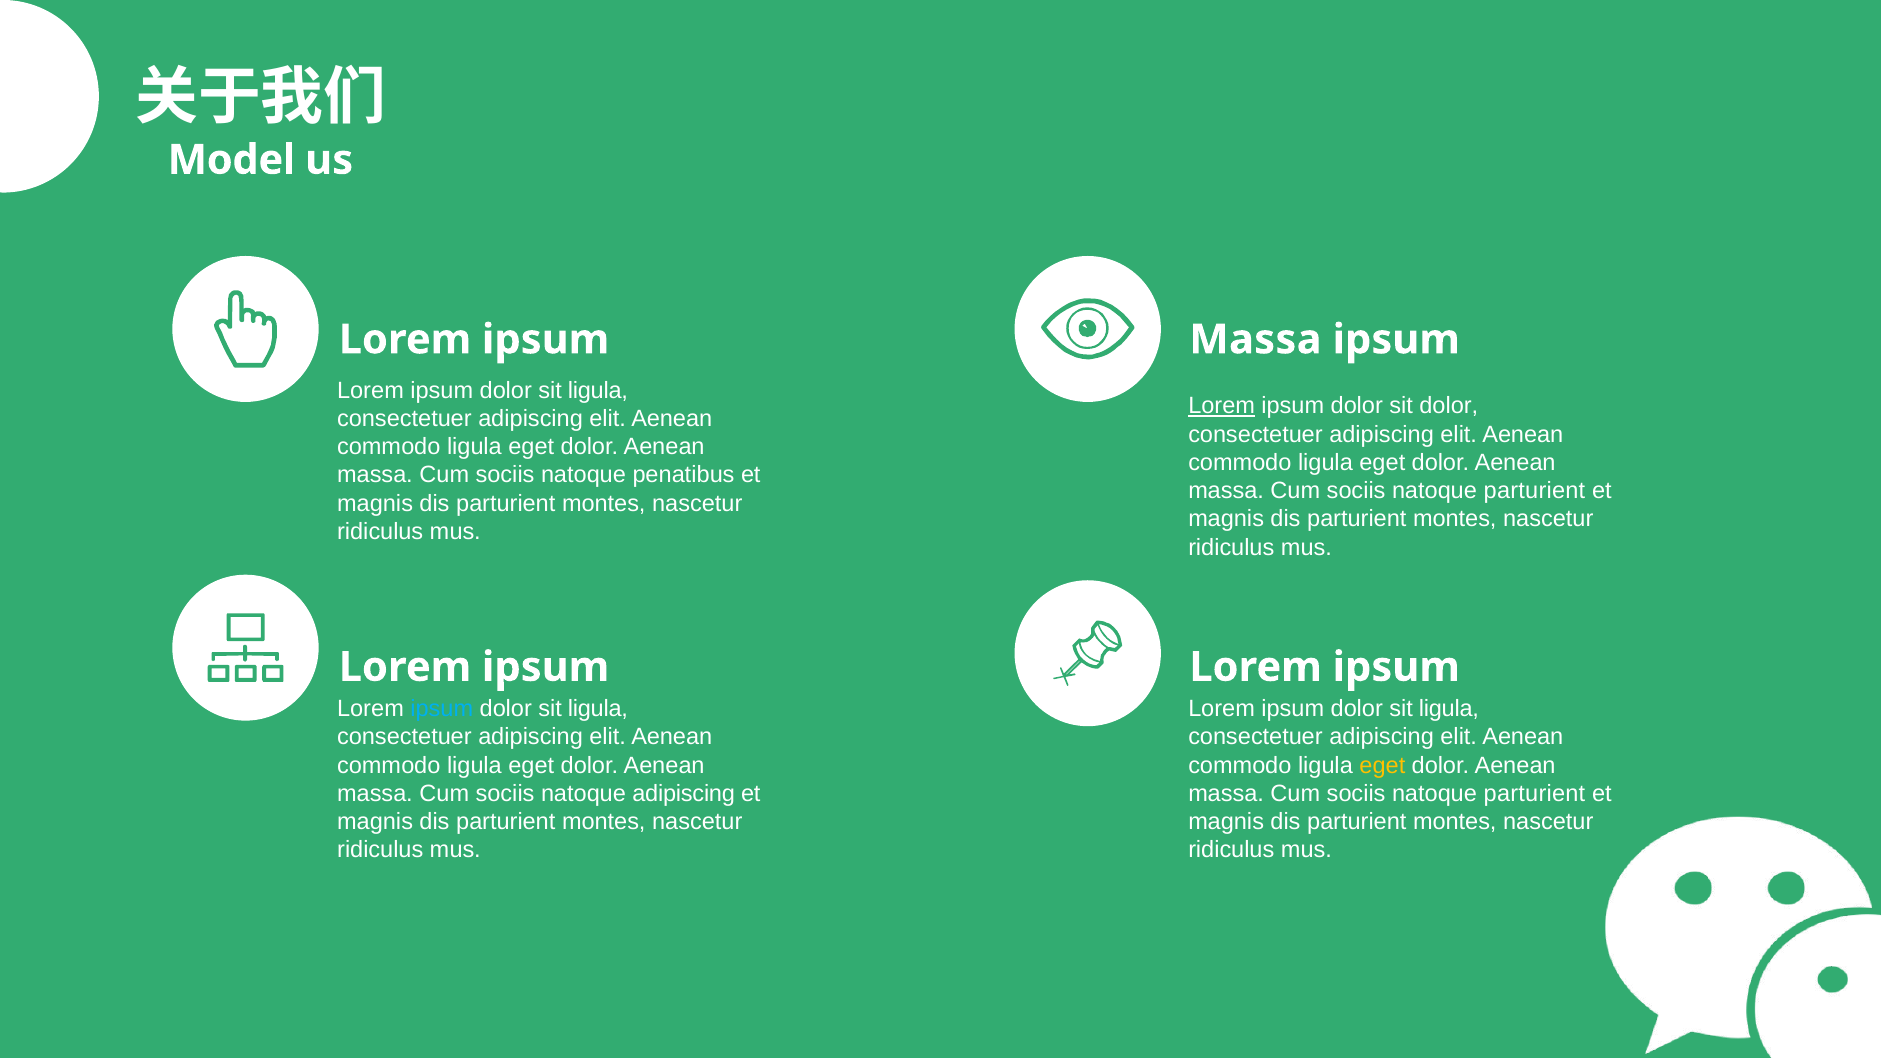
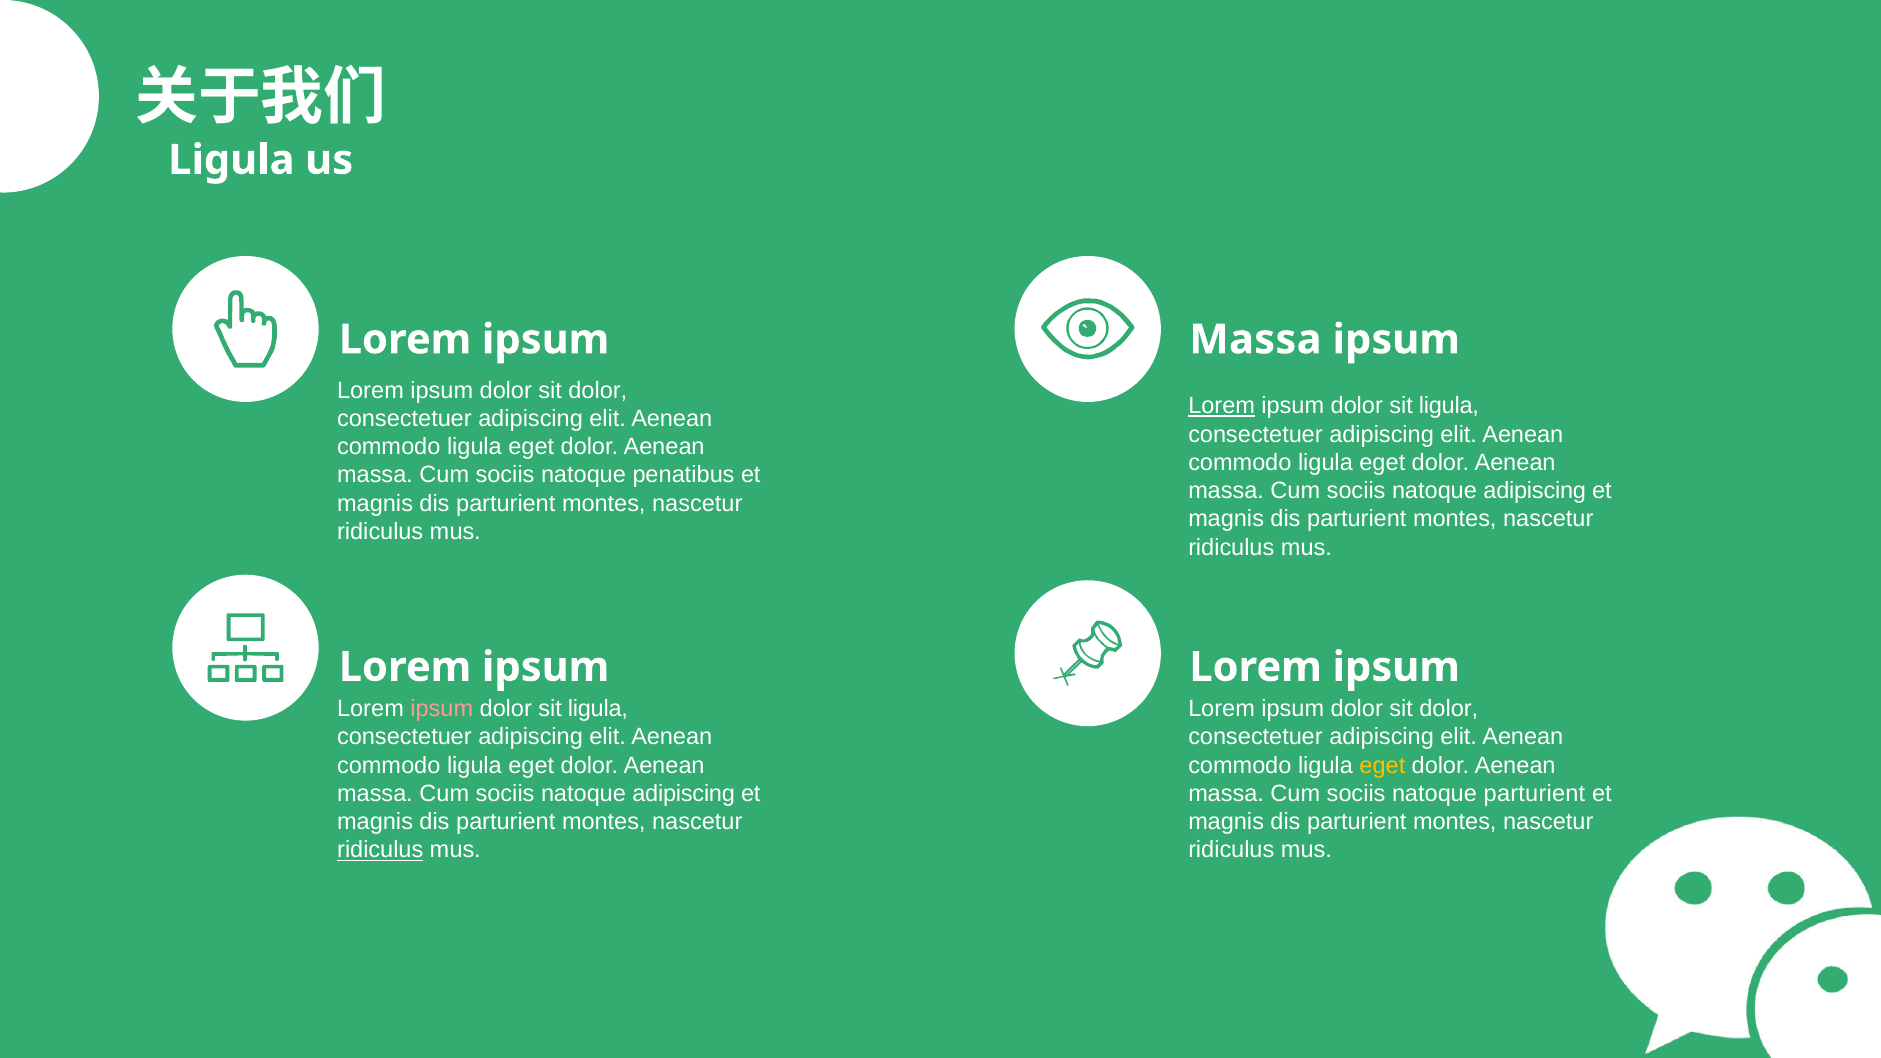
Model: Model -> Ligula (231, 160)
ligula: ligula -> dolor (598, 390)
dolor: dolor -> ligula (1449, 406)
parturient: parturient -> adipiscing (1535, 491)
ipsum colour: light blue -> pink (442, 709)
ligula: ligula -> dolor (1449, 709)
ridiculus underline: none -> present (380, 850)
